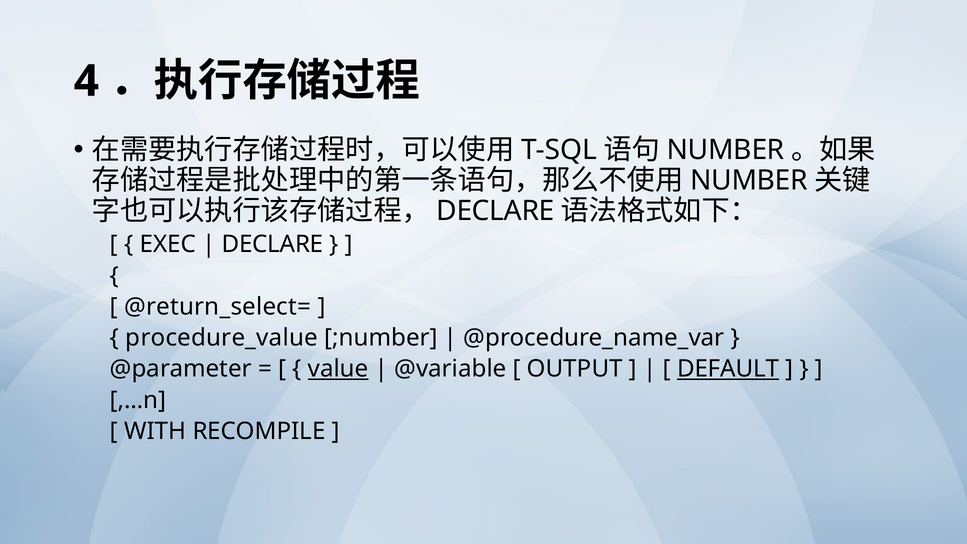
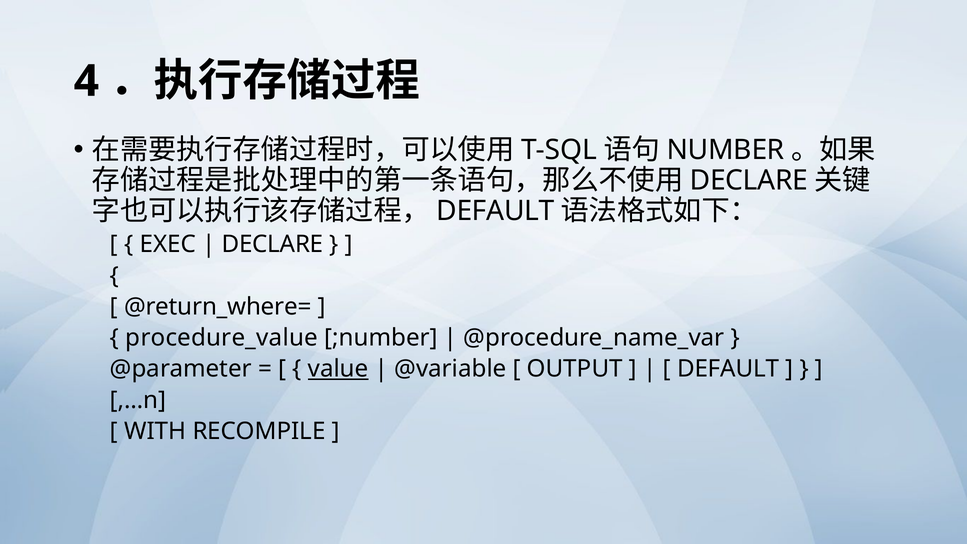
NUMBER: NUMBER -> DECLARE (749, 181)
DECLARE: DECLARE -> DEFAULT (495, 211)
@return_select=: @return_select= -> @return_where= (218, 307)
DEFAULT underline: present -> none (728, 369)
